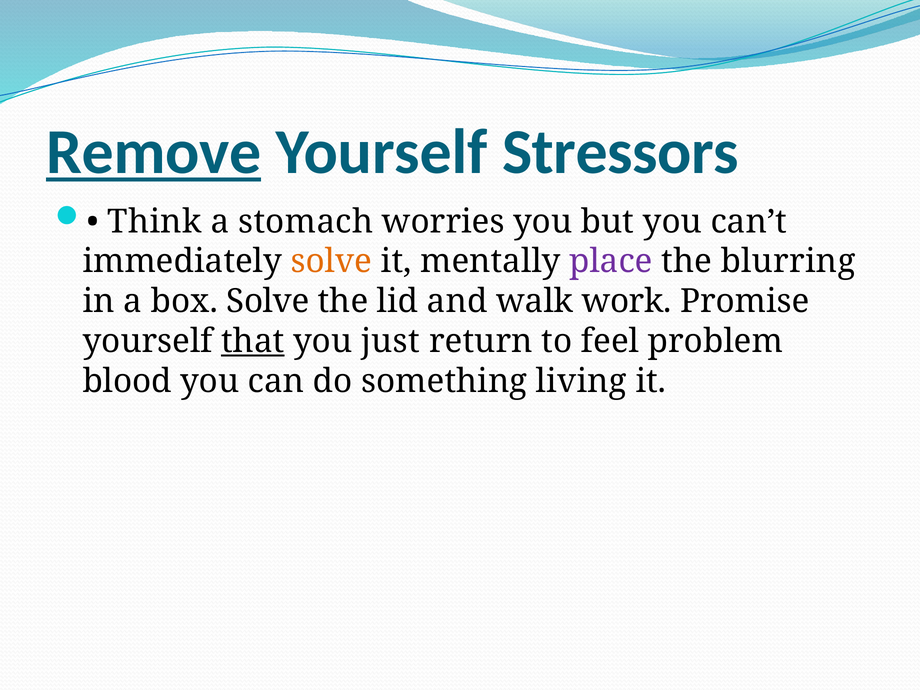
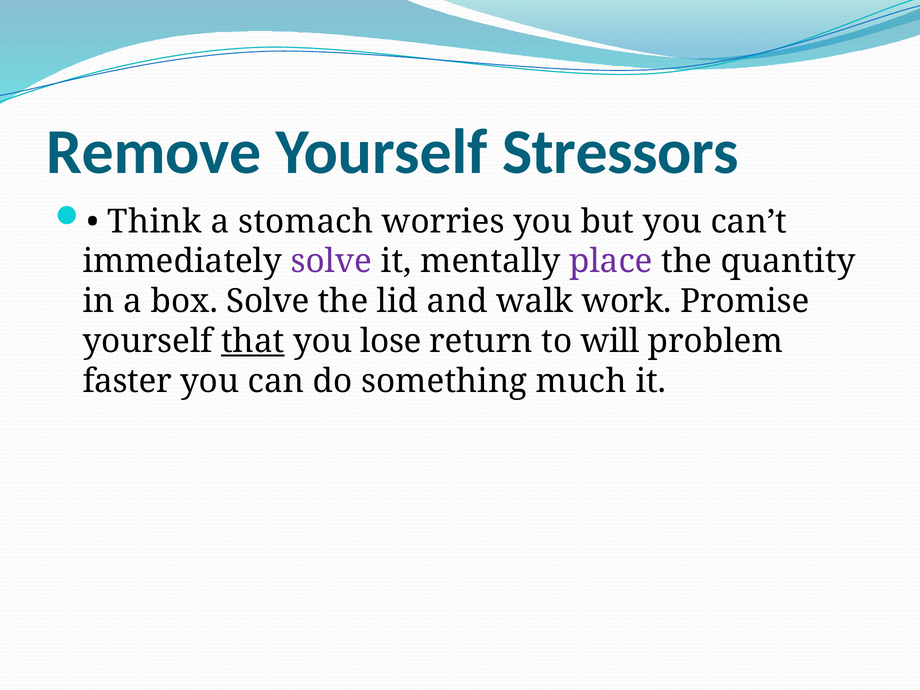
Remove underline: present -> none (154, 152)
solve colour: orange -> purple (332, 262)
blurring: blurring -> quantity (788, 262)
just: just -> lose (391, 341)
feel: feel -> will (610, 341)
blood: blood -> faster (127, 381)
living: living -> much (581, 381)
